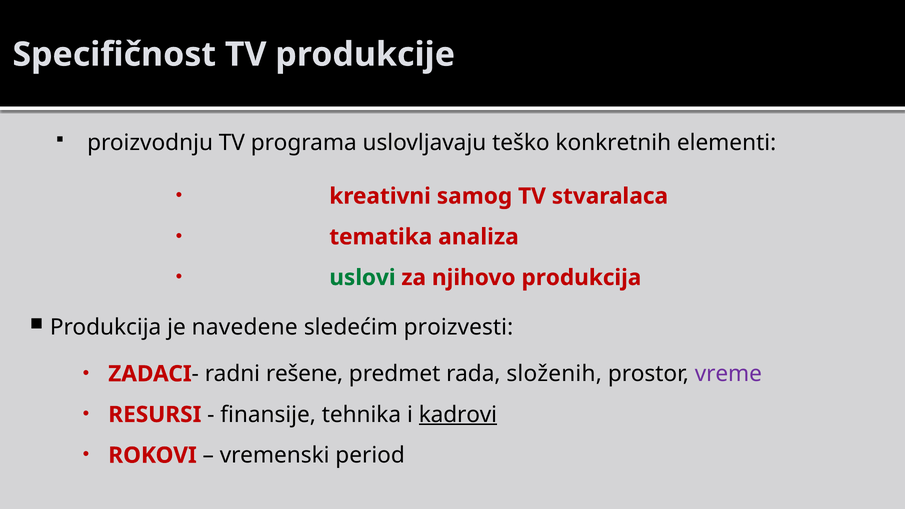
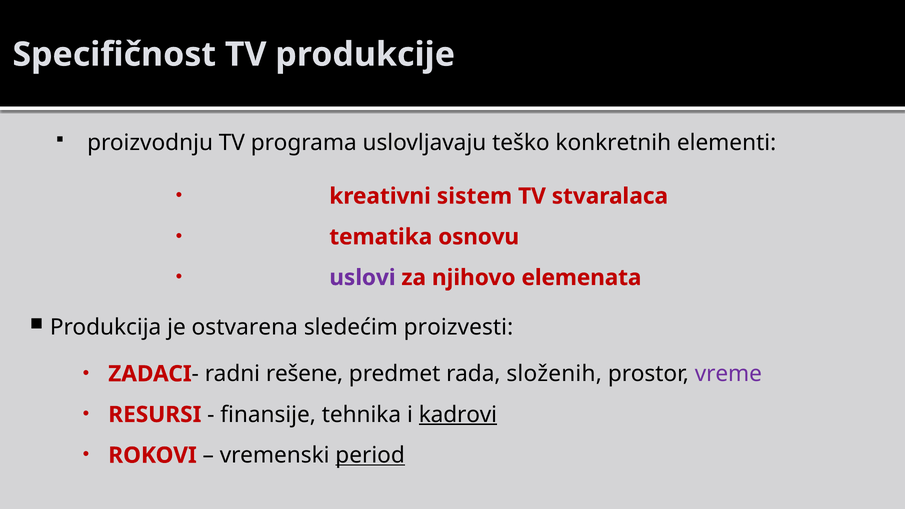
samog: samog -> sistem (474, 196)
analiza: analiza -> osnovu (479, 237)
uslovi colour: green -> purple (362, 278)
njihovo produkcija: produkcija -> elemenata (581, 278)
navedene: navedene -> ostvarena (245, 327)
period underline: none -> present (370, 455)
